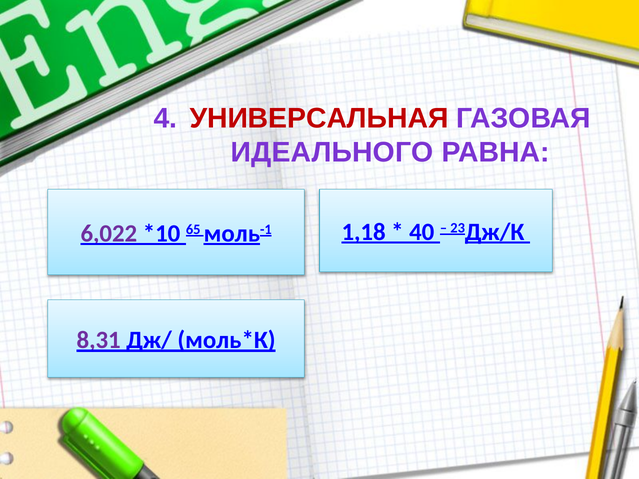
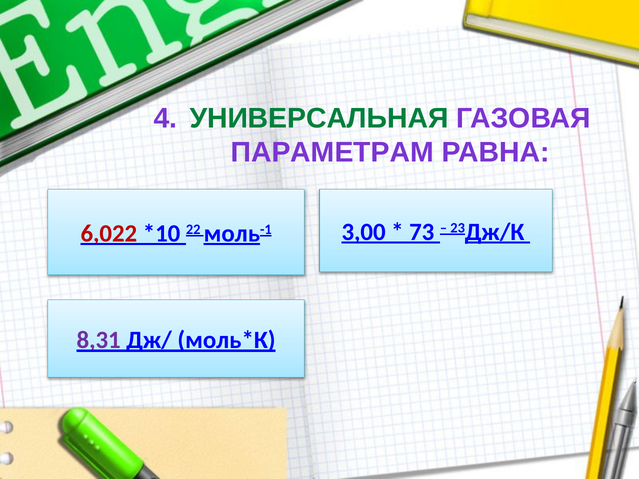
УНИВЕРСАЛЬНАЯ colour: red -> green (319, 119)
ИДЕАЛЬНОГО: ИДЕАЛЬНОГО -> ПАРАМЕТРАМ (332, 153)
1,18: 1,18 -> 3,00 (364, 232)
40: 40 -> 73 (422, 232)
6,022 colour: purple -> red (109, 233)
65: 65 -> 22 (193, 230)
